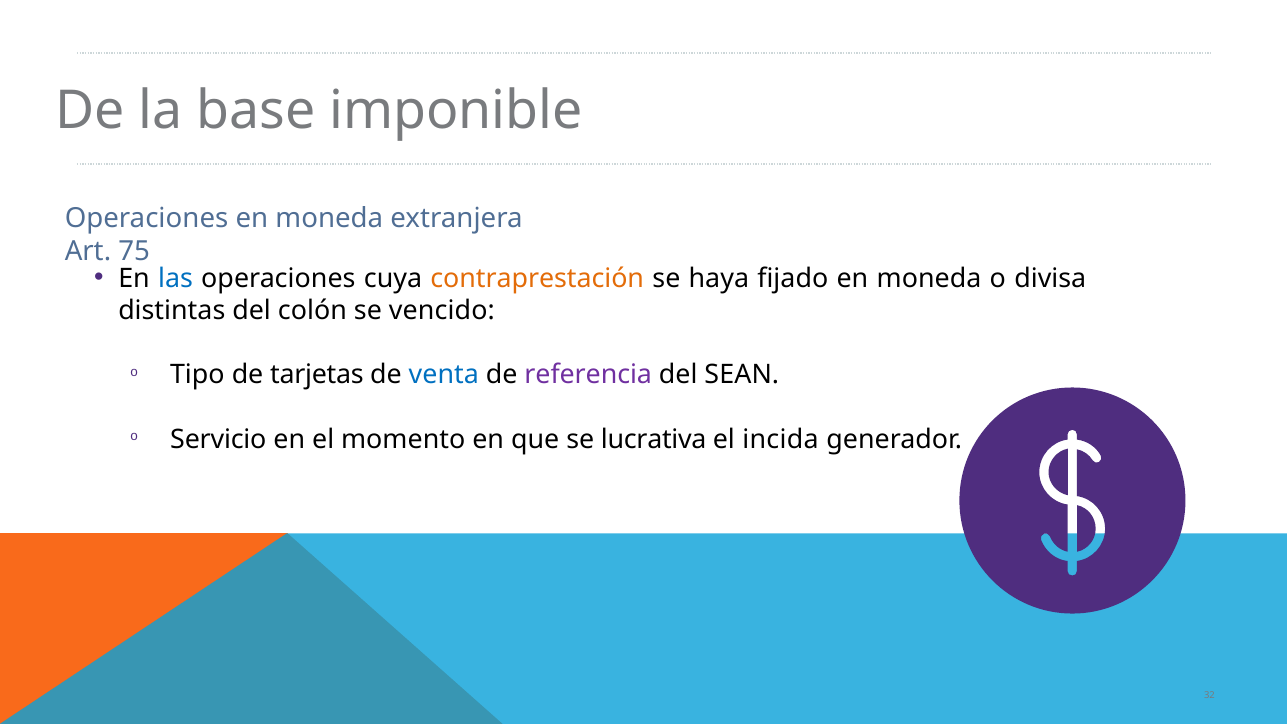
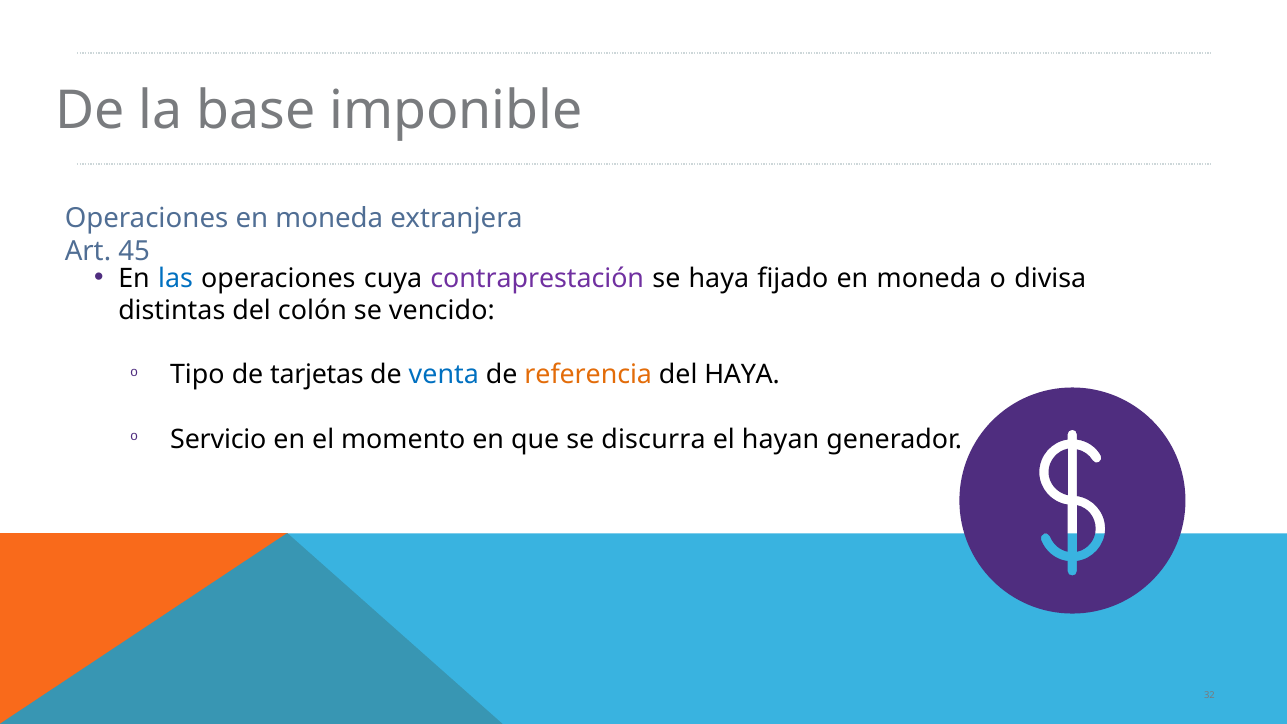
75: 75 -> 45 (134, 251)
contraprestación colour: orange -> purple (537, 278)
referencia colour: purple -> orange (588, 375)
del SEAN: SEAN -> HAYA (742, 375)
lucrativa: lucrativa -> discurra (653, 439)
incida: incida -> hayan (781, 439)
